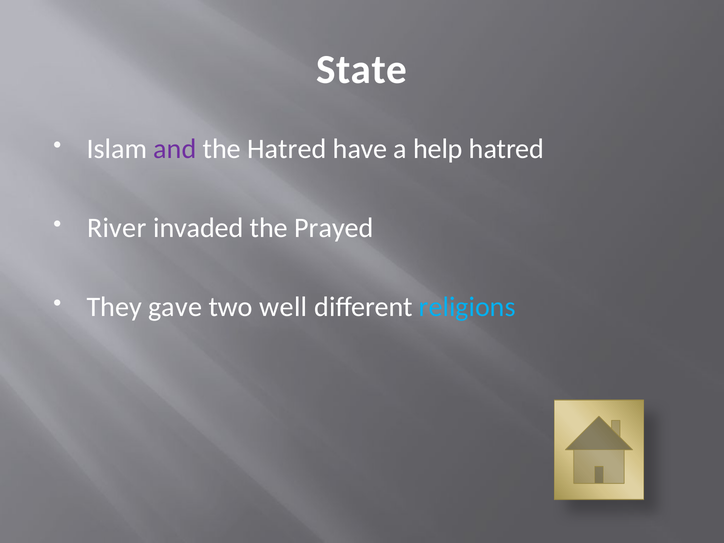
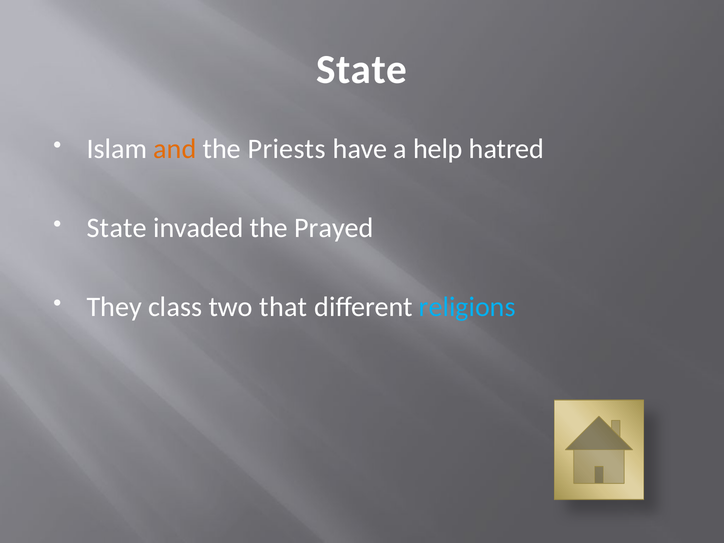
and colour: purple -> orange (175, 149)
the Hatred: Hatred -> Priests (287, 149)
River: River -> State (117, 228)
gave: gave -> class (175, 307)
well: well -> that (283, 307)
